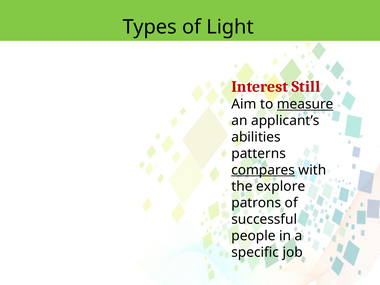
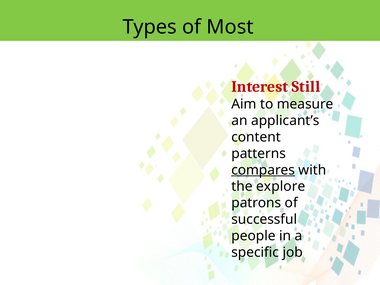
Light: Light -> Most (230, 27)
measure underline: present -> none (305, 104)
abilities: abilities -> content (256, 137)
